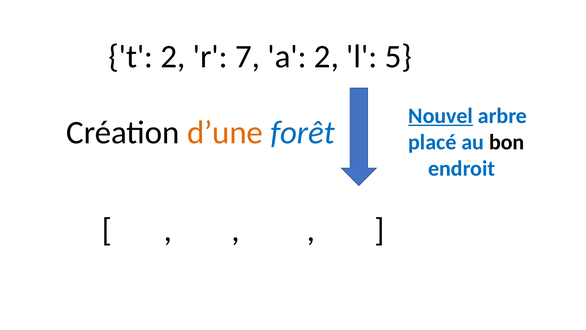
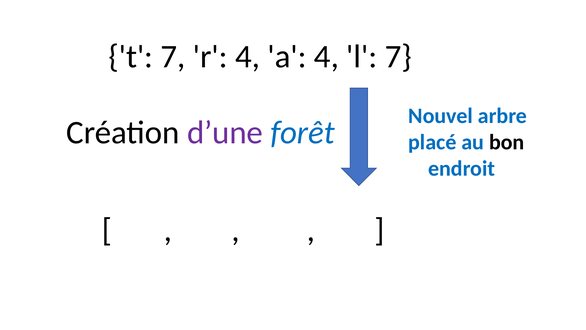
t 2: 2 -> 7 (173, 56)
r 7: 7 -> 4 (248, 56)
a 2: 2 -> 4 (326, 56)
l 5: 5 -> 7 (398, 56)
Nouvel underline: present -> none (441, 116)
d’une colour: orange -> purple (225, 132)
